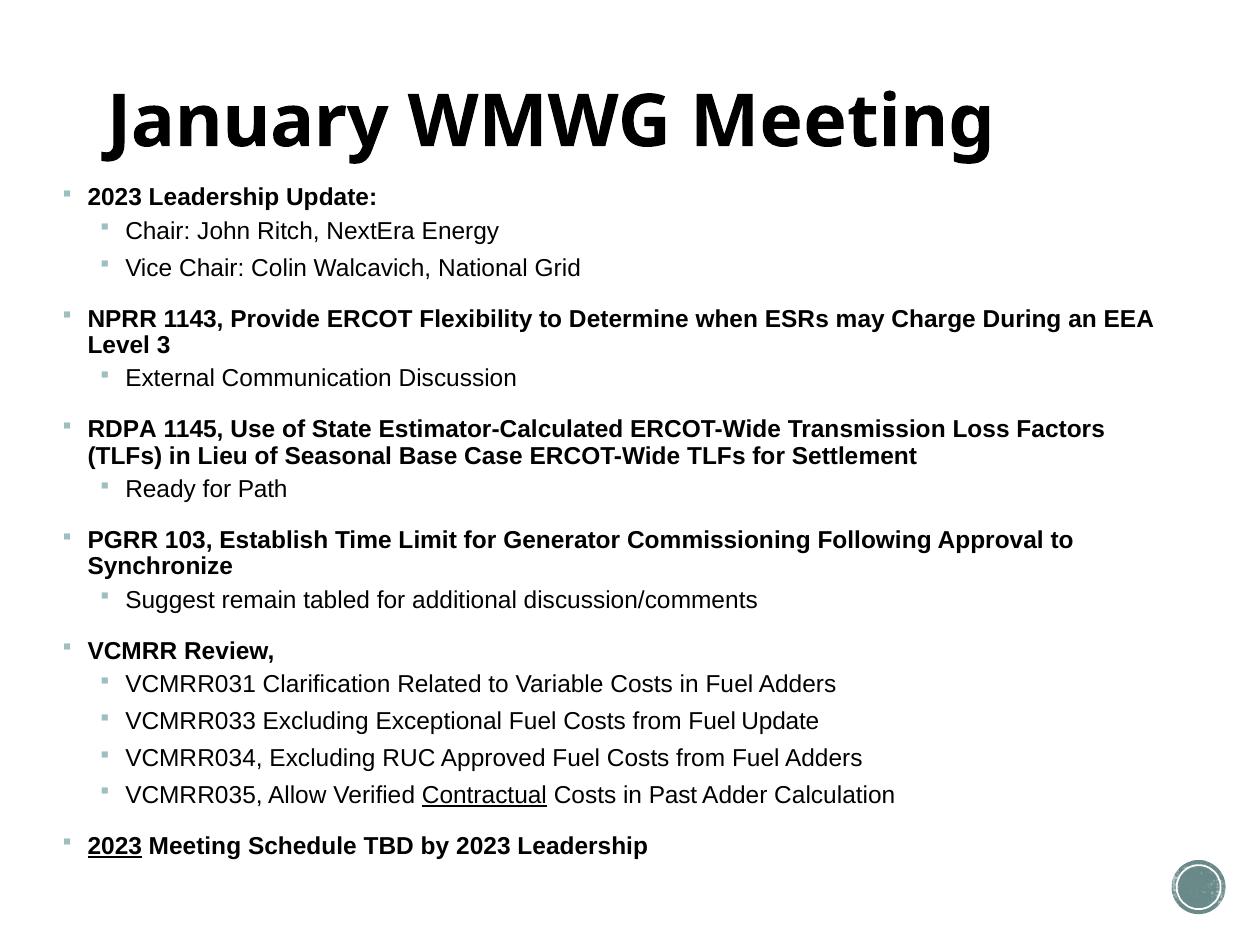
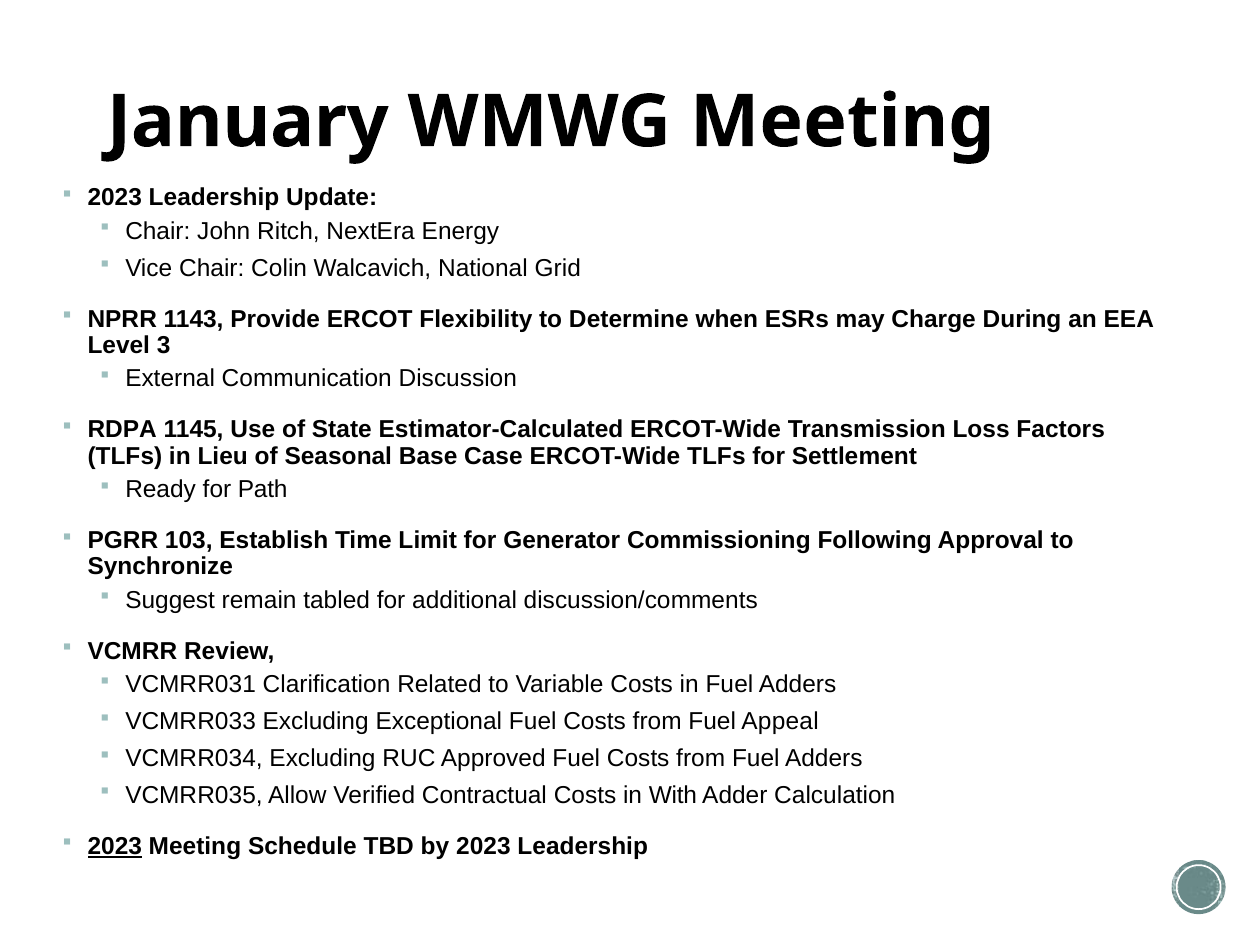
Fuel Update: Update -> Appeal (780, 721)
Contractual underline: present -> none (484, 795)
Past: Past -> With (673, 795)
